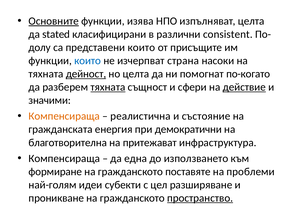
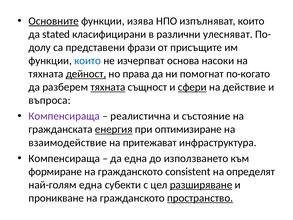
изпълняват целта: целта -> които (251, 21)
consistent: consistent -> улесняват (228, 34)
представени които: които -> фрази (142, 47)
страна: страна -> основа (183, 61)
но целта: целта -> права (136, 74)
сфери underline: none -> present (192, 87)
действие underline: present -> none (244, 87)
значими: значими -> въпроса (50, 100)
Компенсираща colour: orange -> purple (64, 116)
енергия underline: none -> present (114, 129)
демократични: демократични -> оптимизиране (188, 129)
благотворителна: благотворителна -> взаимодействие (68, 142)
поставяте: поставяте -> consistent (188, 171)
проблеми: проблеми -> определят (251, 171)
най-голям идеи: идеи -> една (91, 185)
разширяване underline: none -> present (201, 185)
